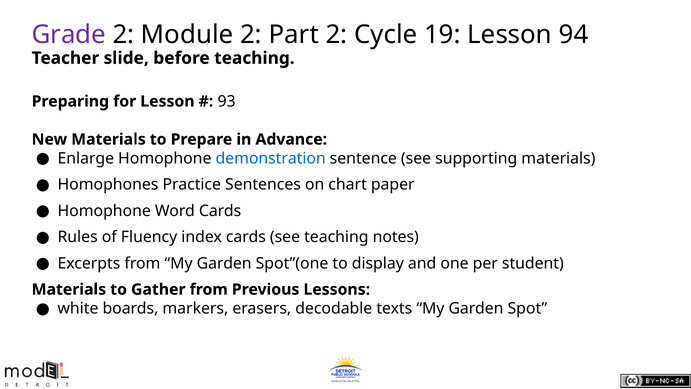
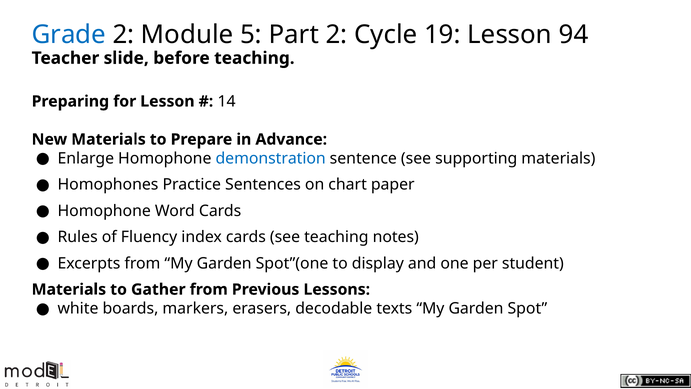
Grade colour: purple -> blue (69, 35)
Module 2: 2 -> 5 (251, 35)
93: 93 -> 14 (227, 101)
